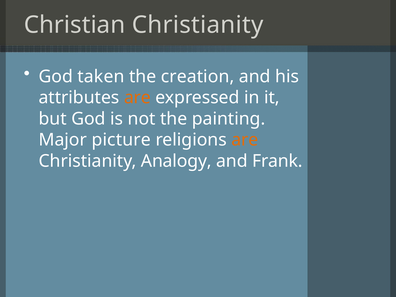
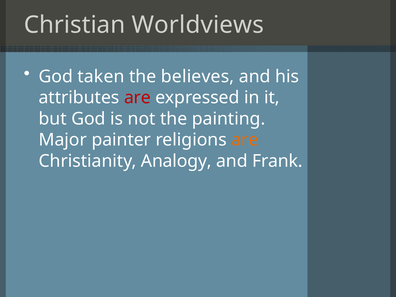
Christian Christianity: Christianity -> Worldviews (198, 25)
creation: creation -> believes (198, 76)
are colour: orange -> red (137, 98)
picture: picture -> painter (121, 140)
